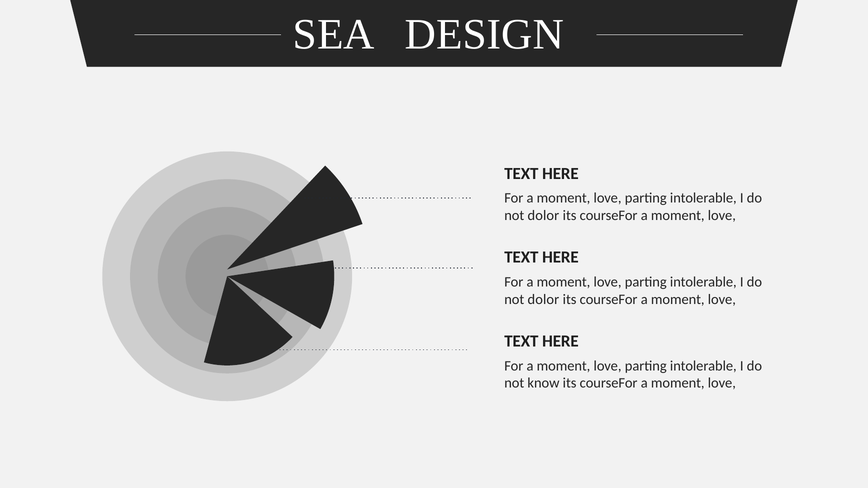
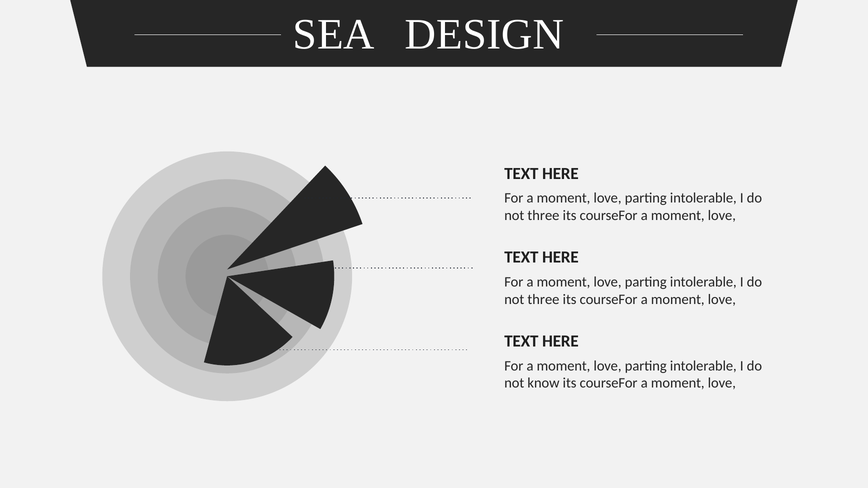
dolor: dolor -> three (543, 216)
dolor: dolor -> three (543, 300)
